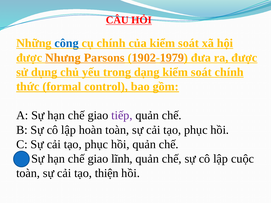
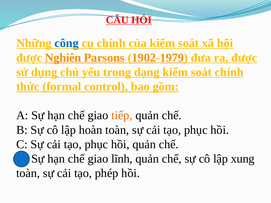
Nhưng: Nhưng -> Nghiên (63, 58)
tiếp colour: purple -> orange (122, 116)
cuộc: cuộc -> xung (243, 159)
thiện: thiện -> phép (107, 173)
